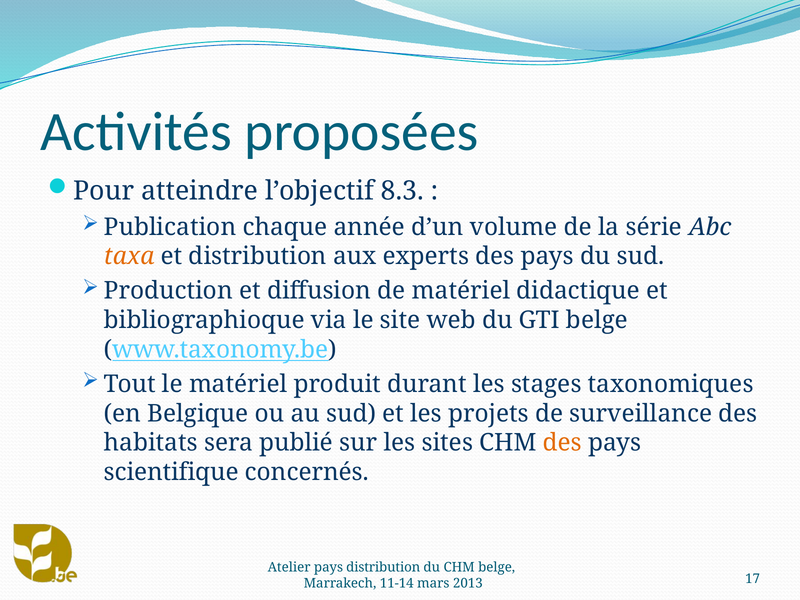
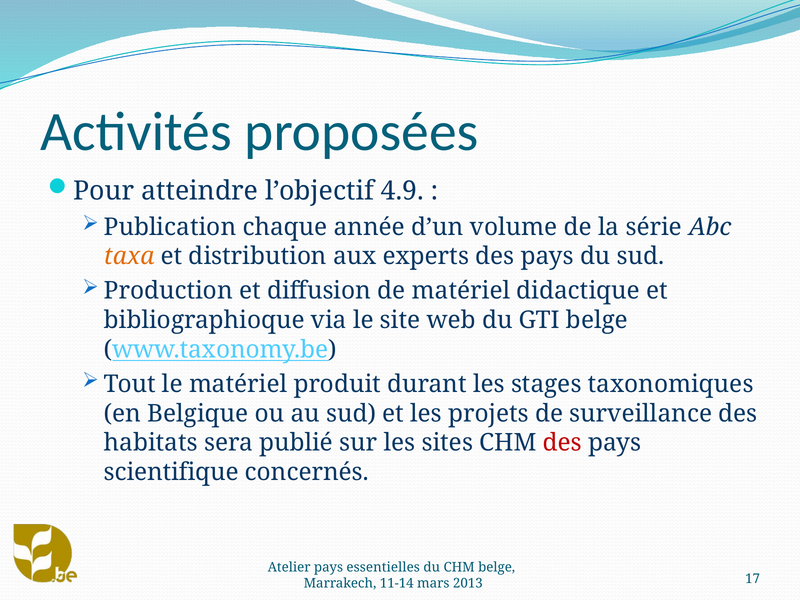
8.3: 8.3 -> 4.9 (402, 191)
des colour: orange -> red (562, 443)
pays distribution: distribution -> essentielles (383, 567)
